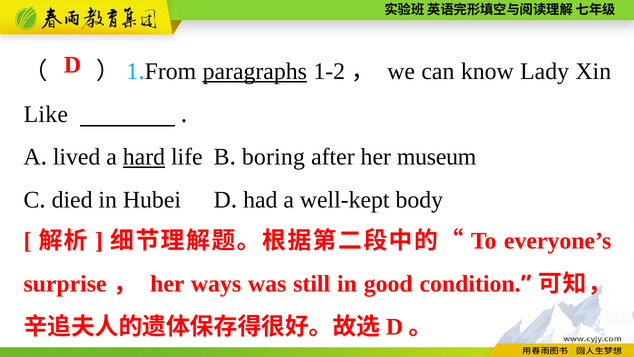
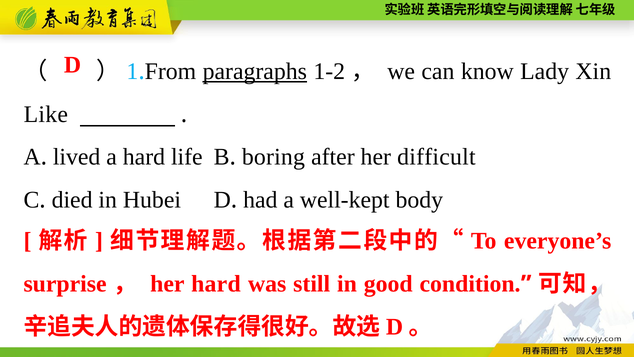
hard underline: present -> none (144, 157)
museum: museum -> difficult (436, 157)
her ways: ways -> hard (216, 284)
